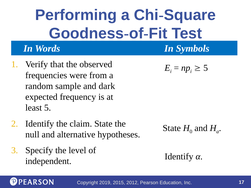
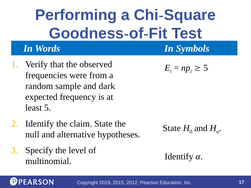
independent: independent -> multinomial (48, 161)
